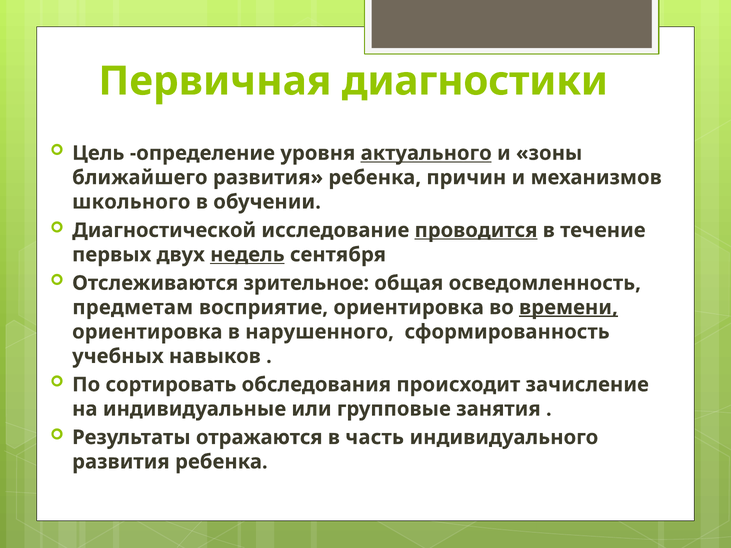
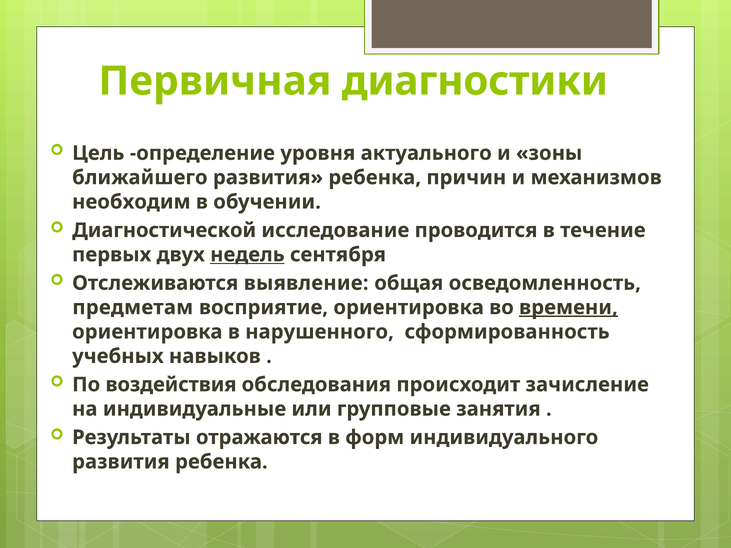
актуального underline: present -> none (426, 153)
школьного: школьного -> необходим (131, 202)
проводится underline: present -> none (476, 230)
зрительное: зрительное -> выявление (306, 283)
сортировать: сортировать -> воздействия (171, 385)
часть: часть -> форм (375, 438)
